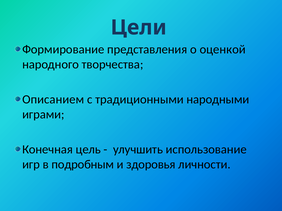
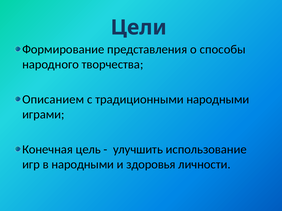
оценкой: оценкой -> способы (223, 49)
в подробным: подробным -> народными (83, 165)
